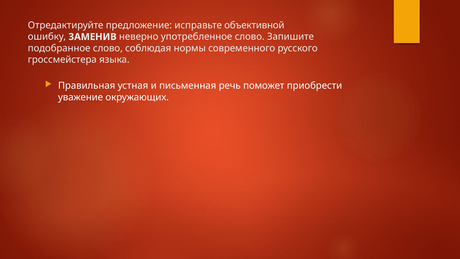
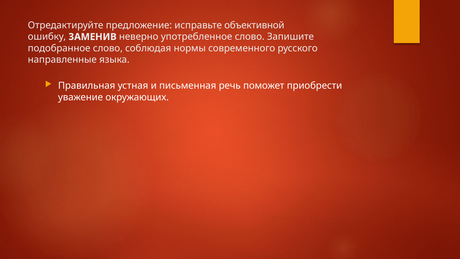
гроссмейстера: гроссмейстера -> направленные (62, 60)
